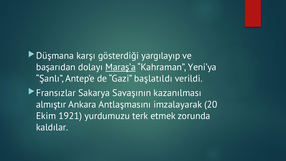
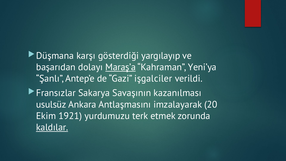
başlatıldı: başlatıldı -> işgalciler (153, 79)
almıştır: almıştır -> usulsüz (51, 104)
kaldılar underline: none -> present (52, 127)
